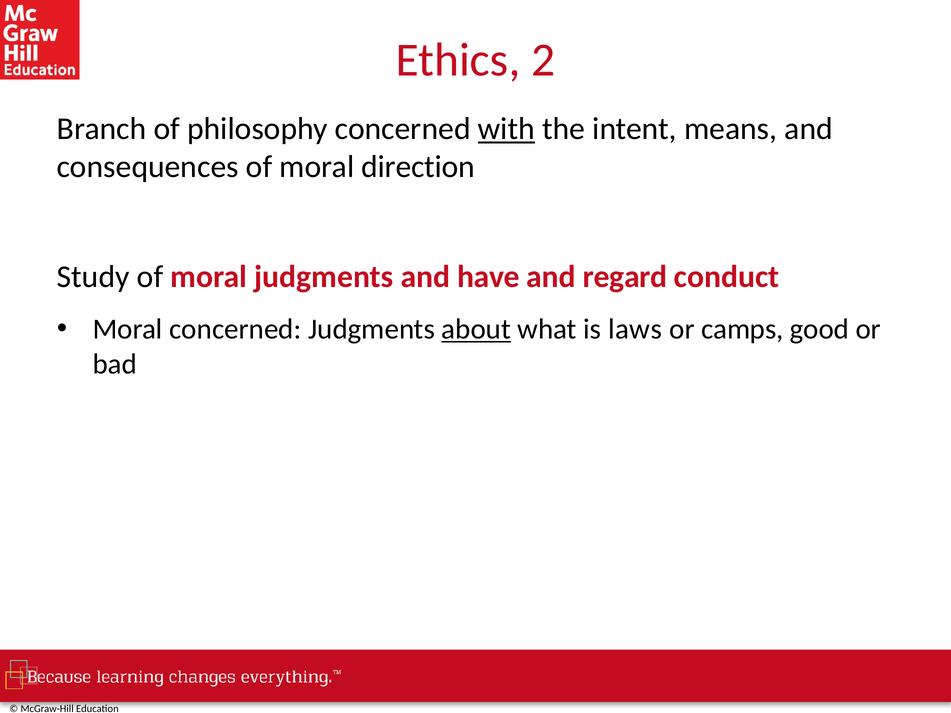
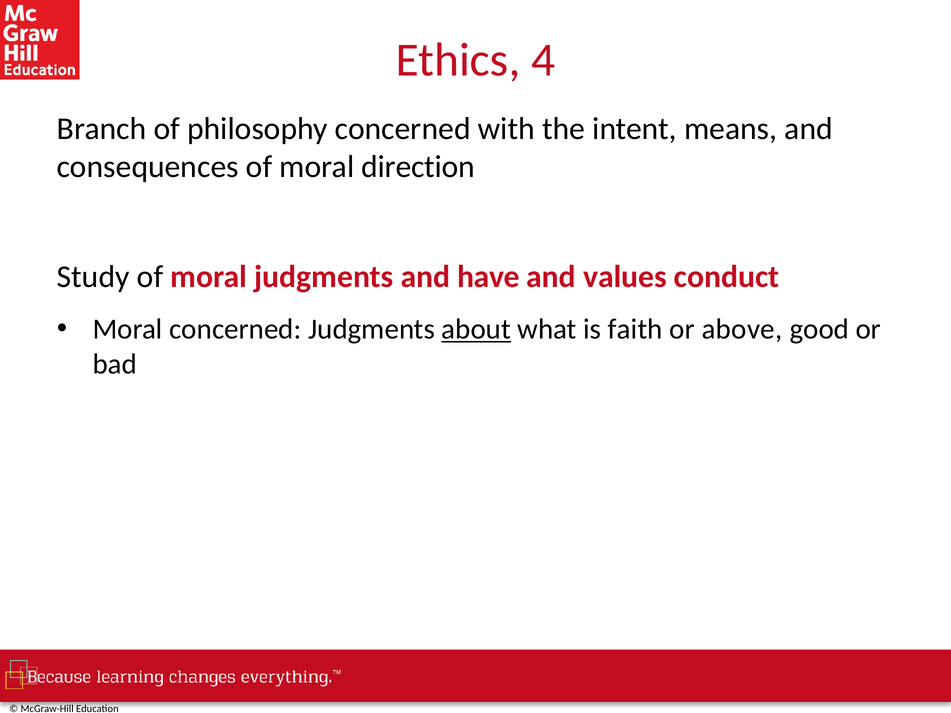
2: 2 -> 4 (543, 60)
with underline: present -> none (506, 129)
regard: regard -> values (625, 277)
laws: laws -> faith (635, 329)
camps: camps -> above (742, 329)
